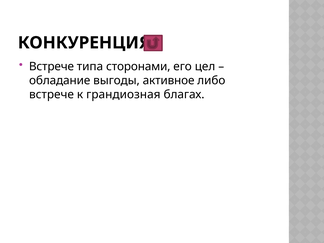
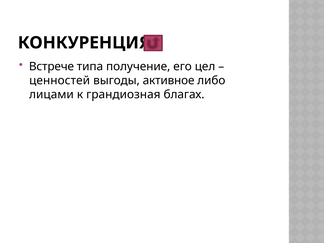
сторонами: сторонами -> получение (138, 66)
обладание: обладание -> ценностей (60, 80)
встрече: встрече -> лицами (51, 95)
